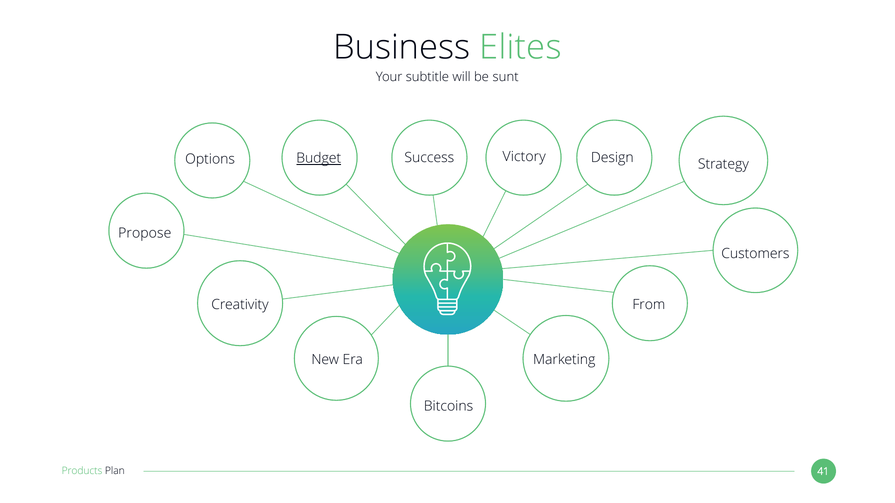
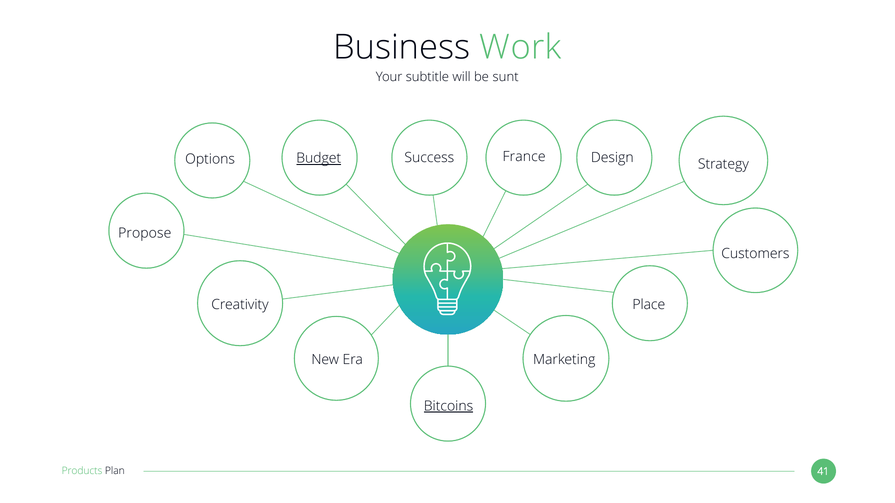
Elites: Elites -> Work (520, 47)
Victory: Victory -> France (524, 157)
From: From -> Place (649, 305)
Bitcoins underline: none -> present (448, 407)
